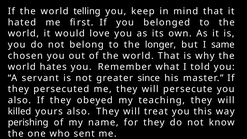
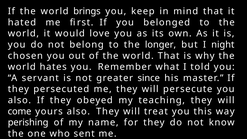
telling: telling -> brings (87, 11)
same: same -> night (223, 45)
killed: killed -> come (20, 111)
